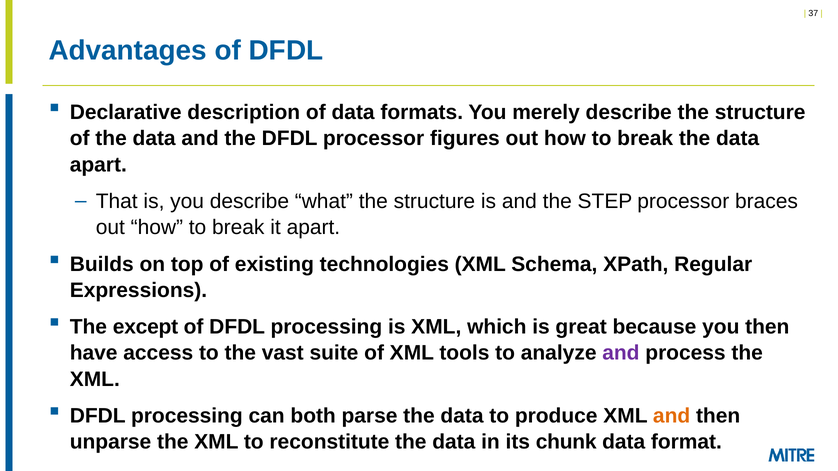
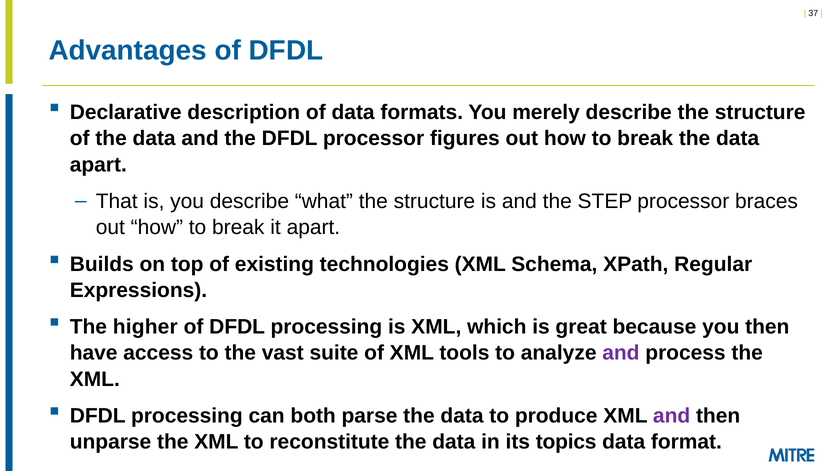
except: except -> higher (145, 327)
and colour: orange -> purple (672, 416)
chunk: chunk -> topics (566, 442)
